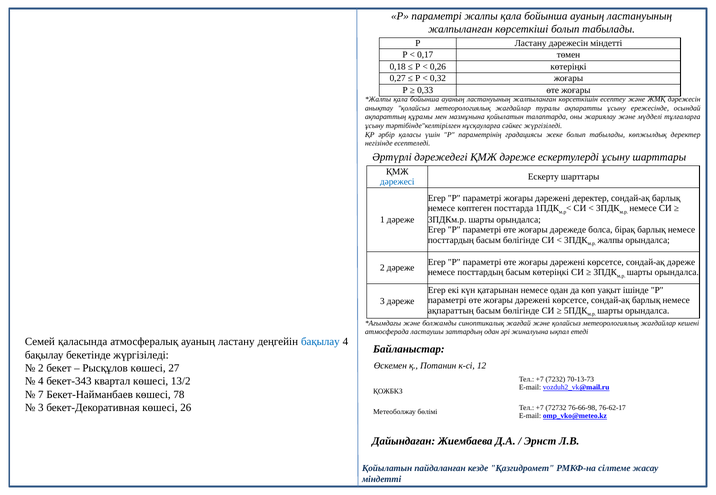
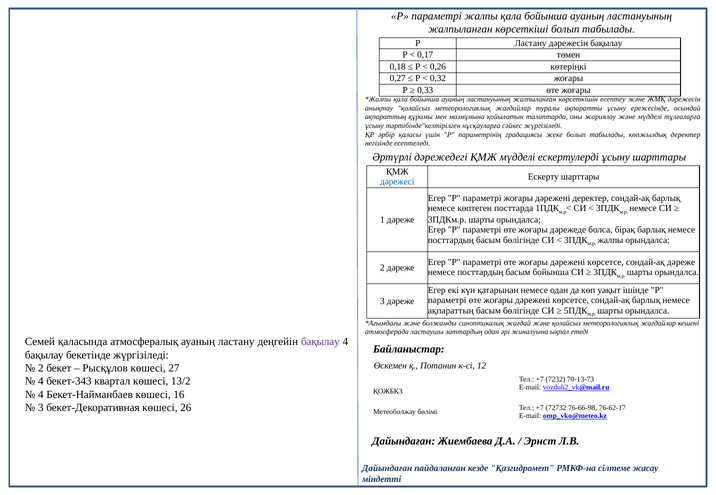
дәрежесін міндетті: міндетті -> бақылау (606, 43)
ҚМЖ дәреже: дәреже -> мүдделі (517, 158)
басым көтеріңкі: көтеріңкі -> бойынша (551, 273)
бақылау colour: blue -> purple (320, 342)
7: 7 -> 4 (41, 395)
78: 78 -> 16 (179, 395)
Қойылатын: Қойылатын -> Дайындаған (387, 469)
